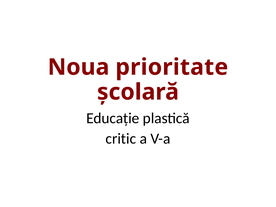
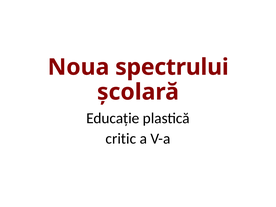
prioritate: prioritate -> spectrului (172, 67)
